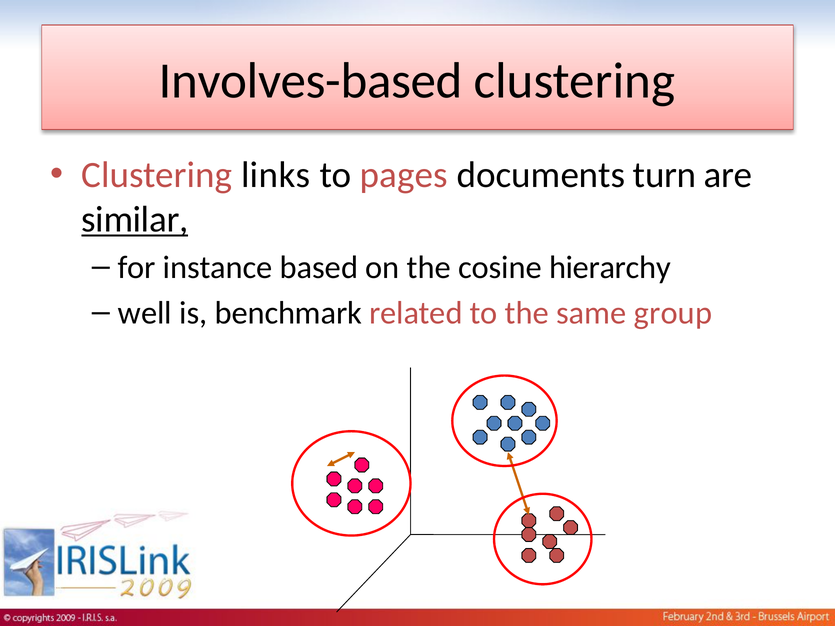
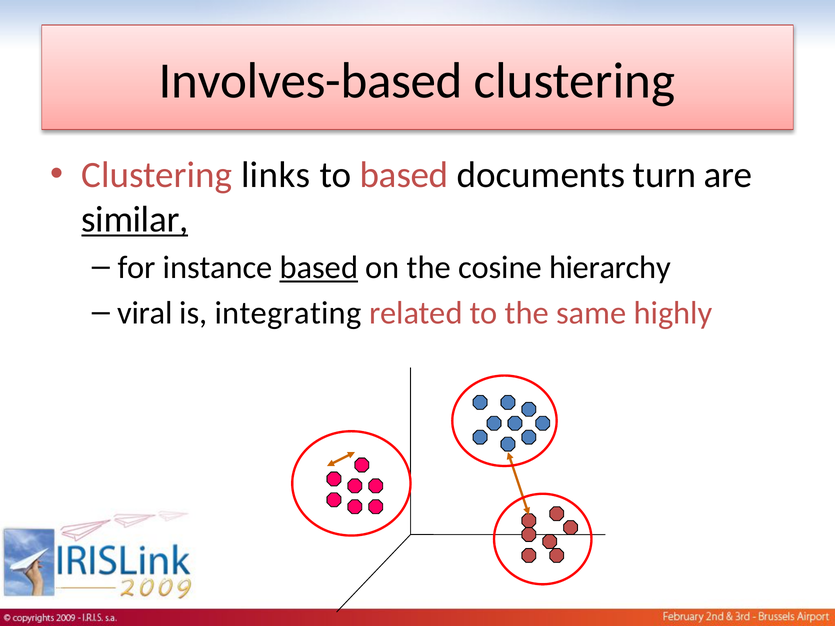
to pages: pages -> based (404, 175)
based underline: none -> present (319, 268)
well: well -> viral (145, 313)
benchmark: benchmark -> integrating (288, 313)
group: group -> highly (673, 313)
